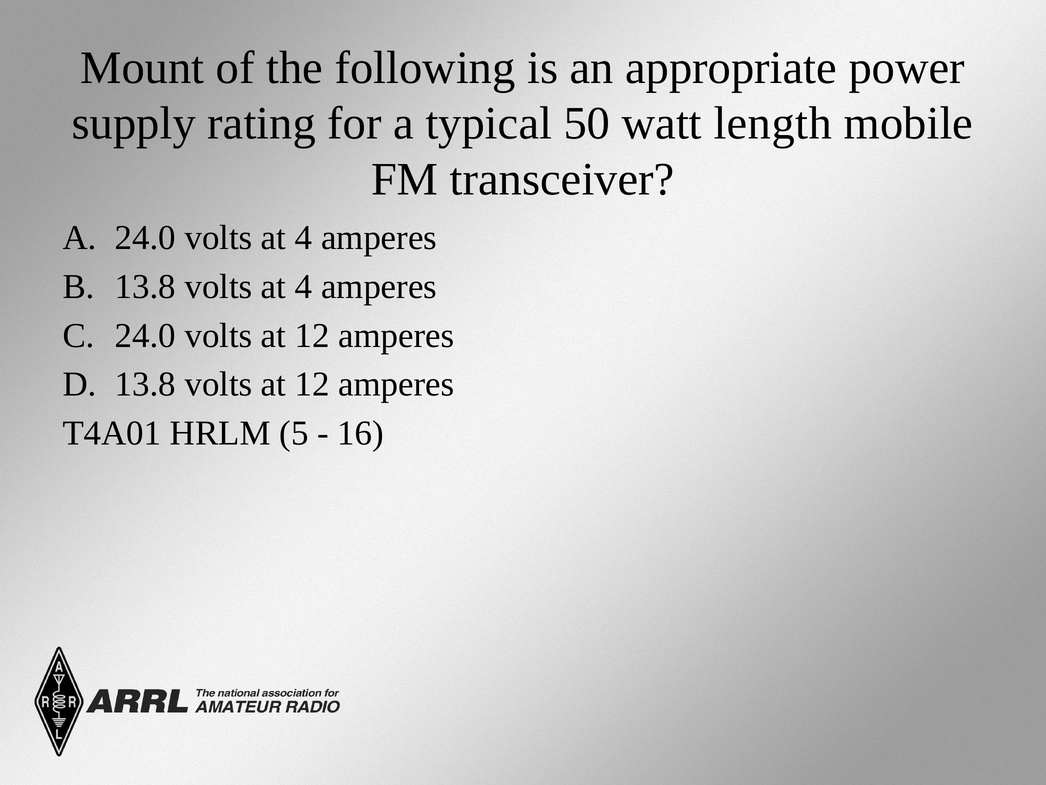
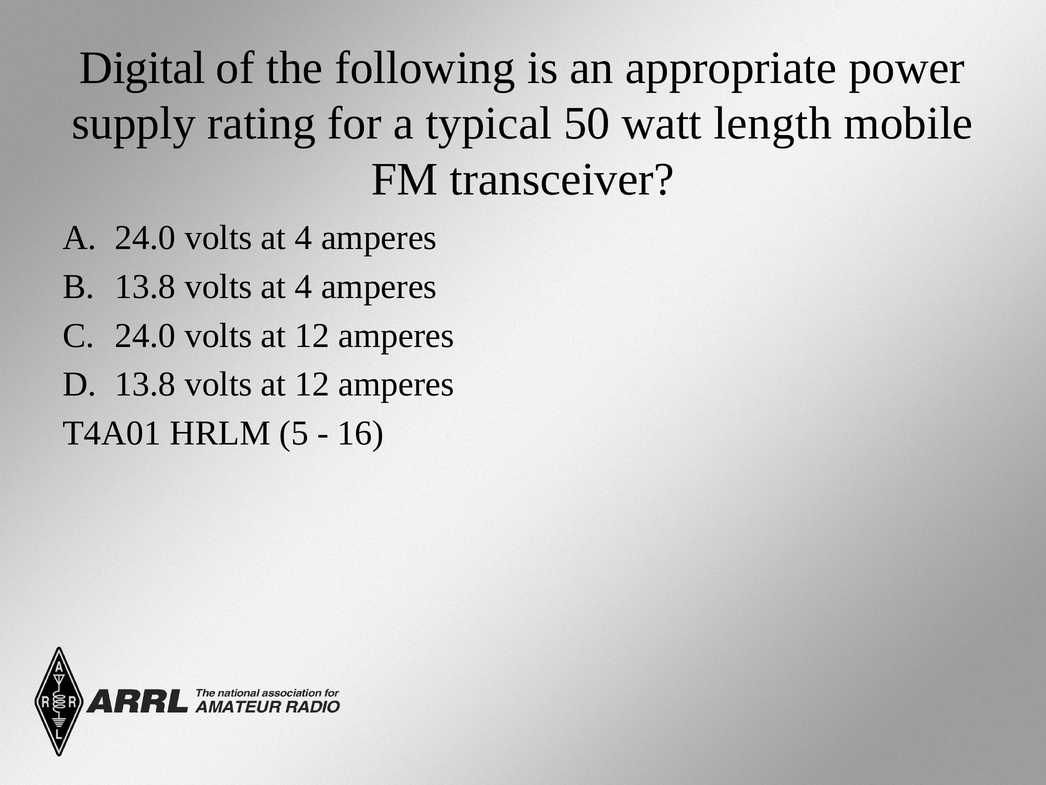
Mount: Mount -> Digital (143, 68)
